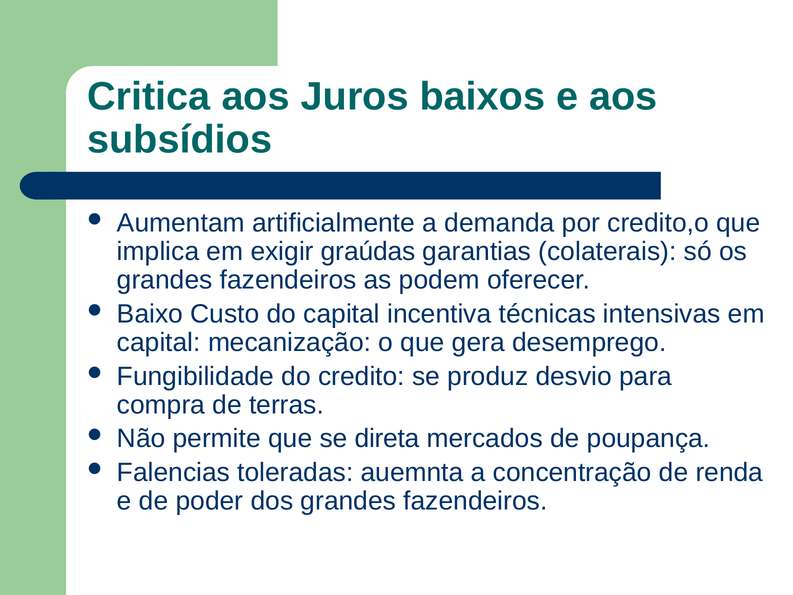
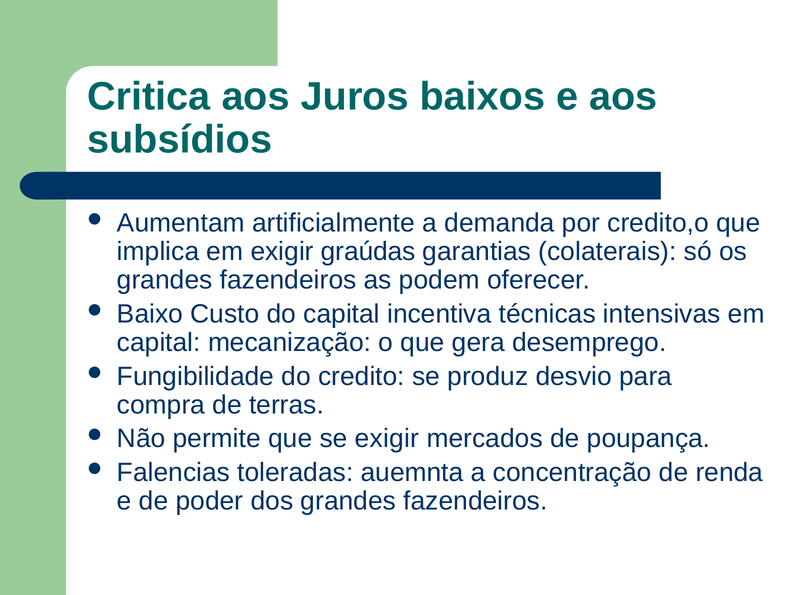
se direta: direta -> exigir (387, 439)
